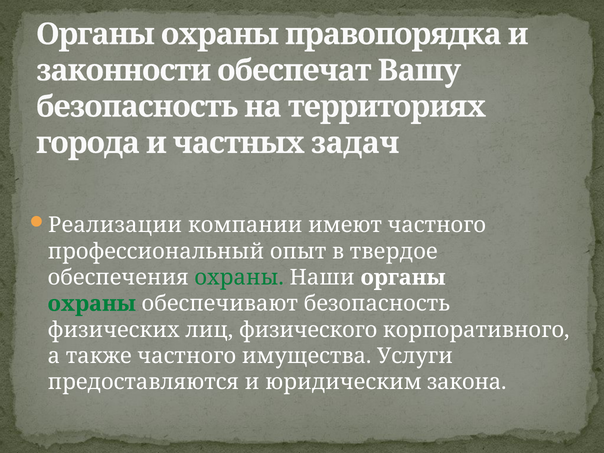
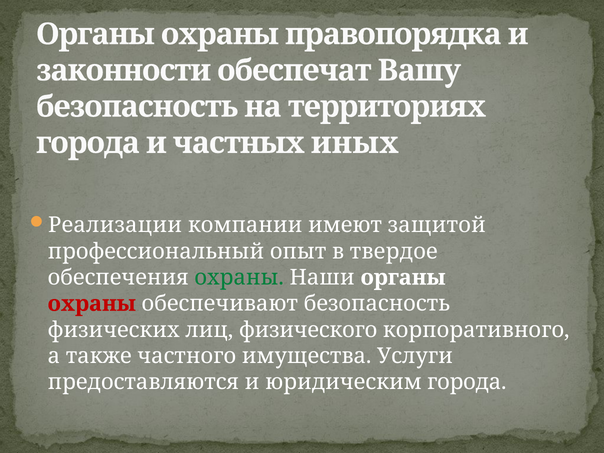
задач: задач -> иных (355, 143)
имеют частного: частного -> защитой (437, 225)
охраны colour: green -> red (92, 304)
юридическим закона: закона -> города (467, 382)
